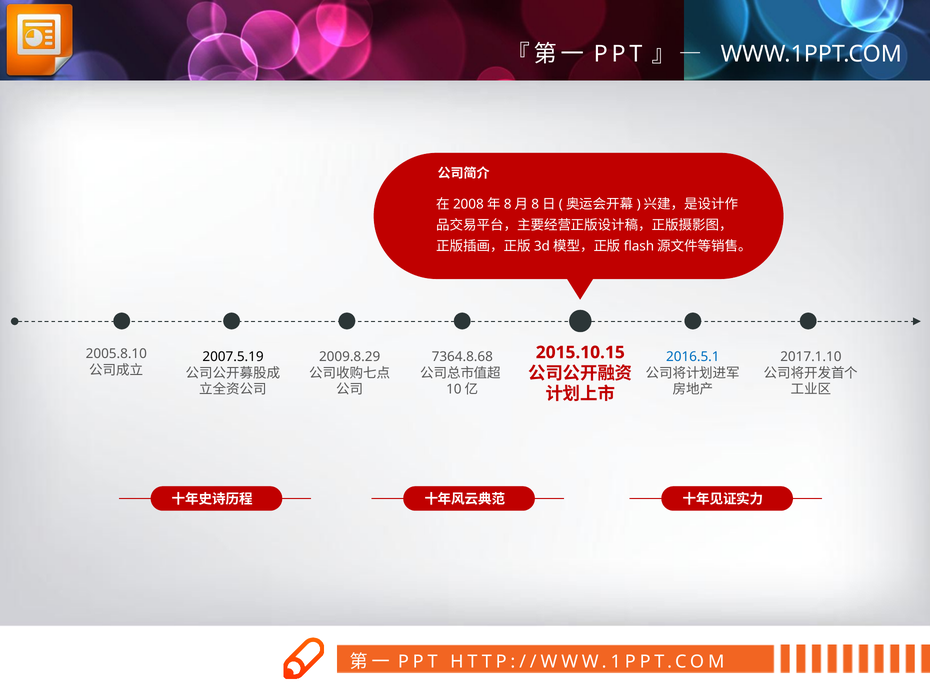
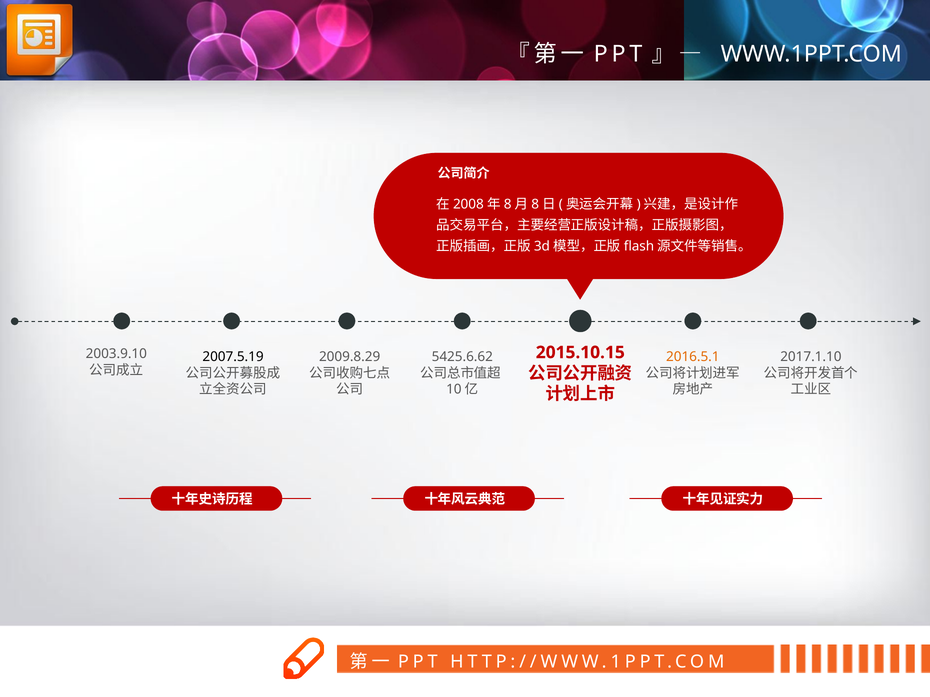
2005.8.10: 2005.8.10 -> 2003.9.10 (116, 354)
7364.8.68: 7364.8.68 -> 5425.6.62 (462, 357)
2016.5.1 colour: blue -> orange (693, 357)
